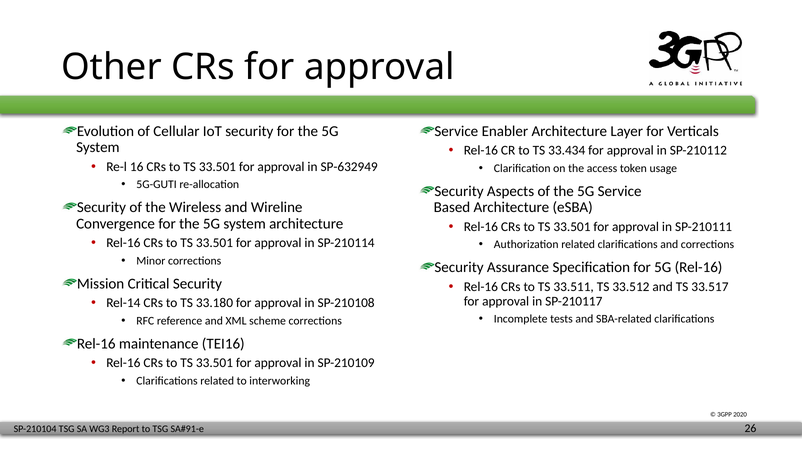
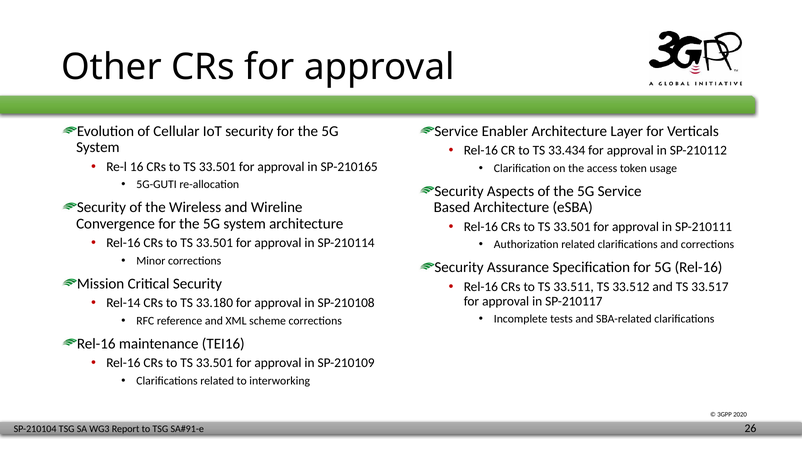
SP-632949: SP-632949 -> SP-210165 (349, 167)
